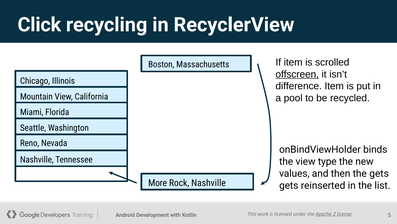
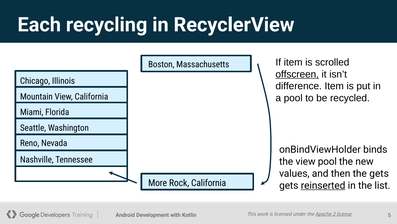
Click: Click -> Each (39, 25)
view type: type -> pool (327, 161)
Rock Nashville: Nashville -> California (209, 182)
reinserted underline: none -> present (323, 185)
